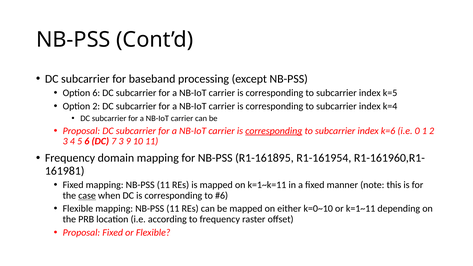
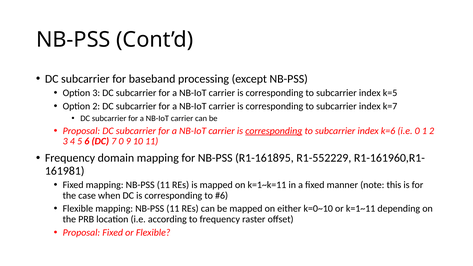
Option 6: 6 -> 3 (96, 93)
k=4: k=4 -> k=7 (390, 106)
7 3: 3 -> 0 (121, 141)
R1-161954: R1-161954 -> R1-552229 (324, 158)
case underline: present -> none (87, 196)
